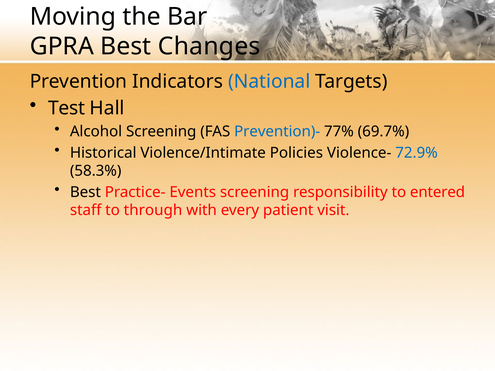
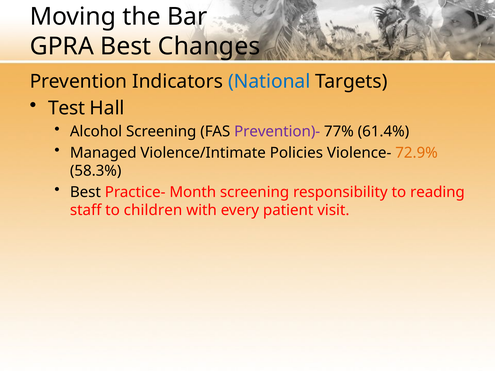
Prevention)- colour: blue -> purple (277, 132)
69.7%: 69.7% -> 61.4% (383, 132)
Historical: Historical -> Managed (103, 153)
72.9% colour: blue -> orange (417, 153)
Events: Events -> Month (193, 192)
entered: entered -> reading (437, 192)
through: through -> children (153, 210)
